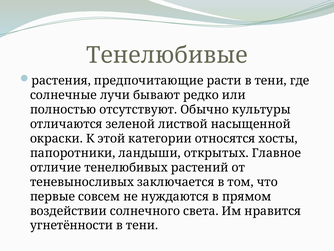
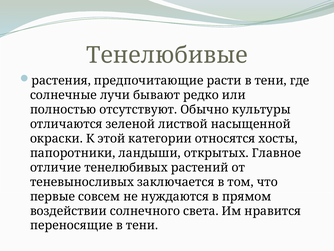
угнетённости: угнетённости -> переносящие (71, 225)
